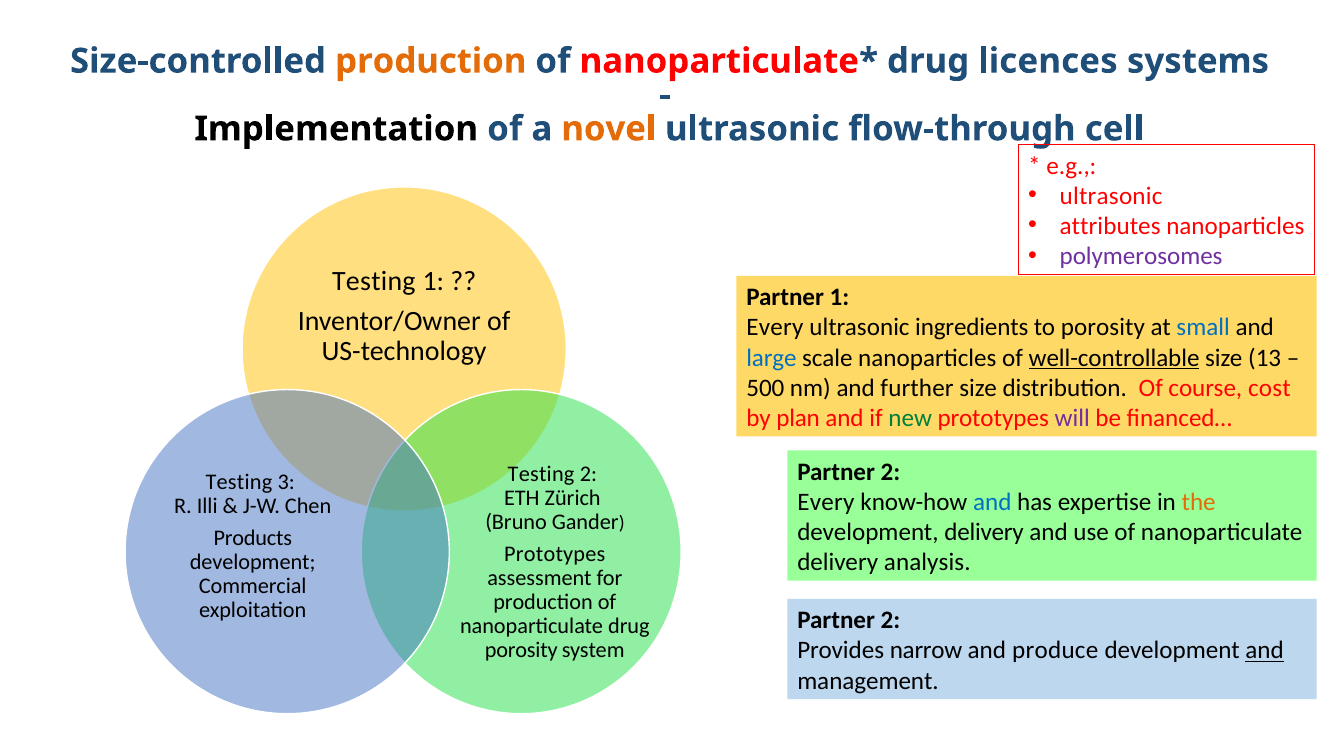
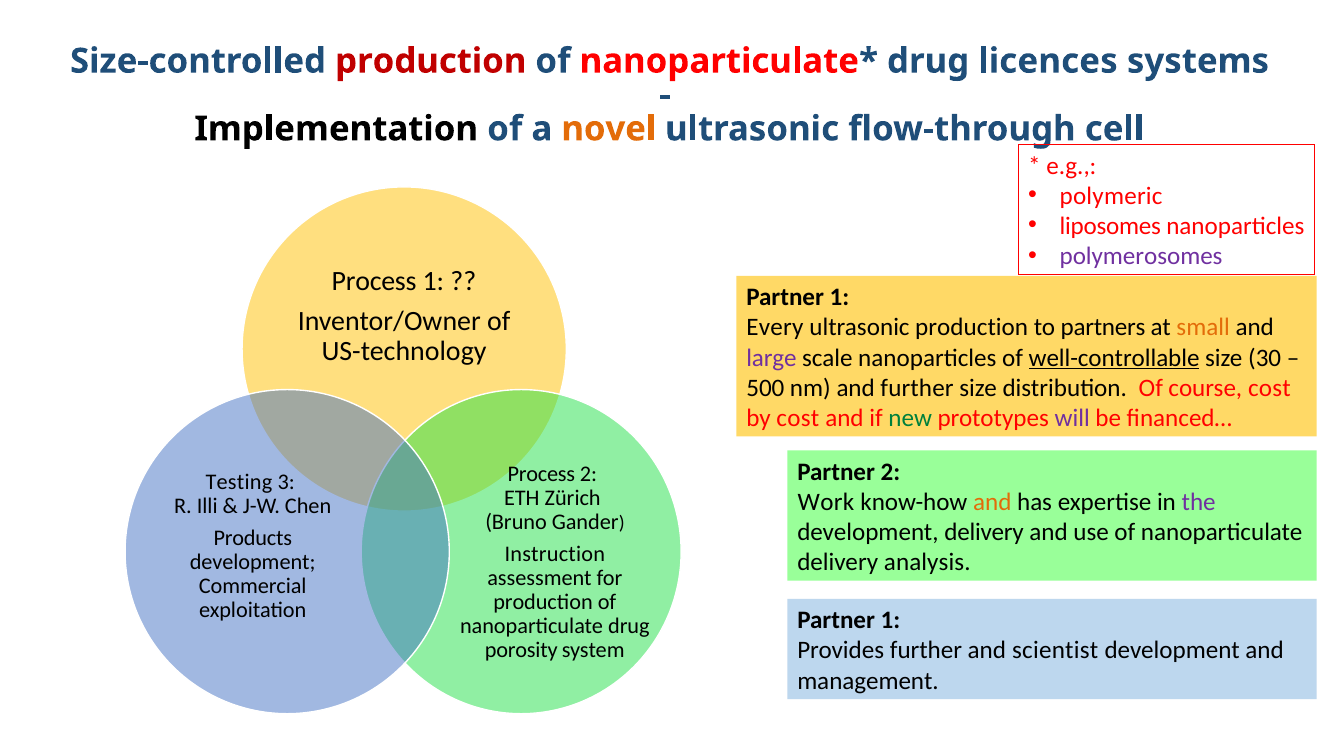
production colour: orange -> red (431, 61)
ultrasonic: ultrasonic -> polymeric (1111, 196)
attributes: attributes -> liposomes (1110, 226)
Testing: Testing -> Process (374, 281)
ultrasonic ingredients: ingredients -> production (972, 328)
to porosity: porosity -> partners (1103, 328)
small colour: blue -> orange (1203, 328)
large colour: blue -> purple (771, 358)
13: 13 -> 30 (1265, 358)
by plan: plan -> cost (798, 418)
Testing: Testing -> Process (541, 474)
Every: Every -> Work (826, 502)
and colour: blue -> orange (992, 502)
the colour: orange -> purple (1199, 502)
Prototypes: Prototypes -> Instruction (555, 554)
2: 2 -> 1 (891, 621)
Provides narrow: narrow -> further (926, 651)
produce: produce -> scientist (1055, 651)
and underline: present -> none (1264, 651)
